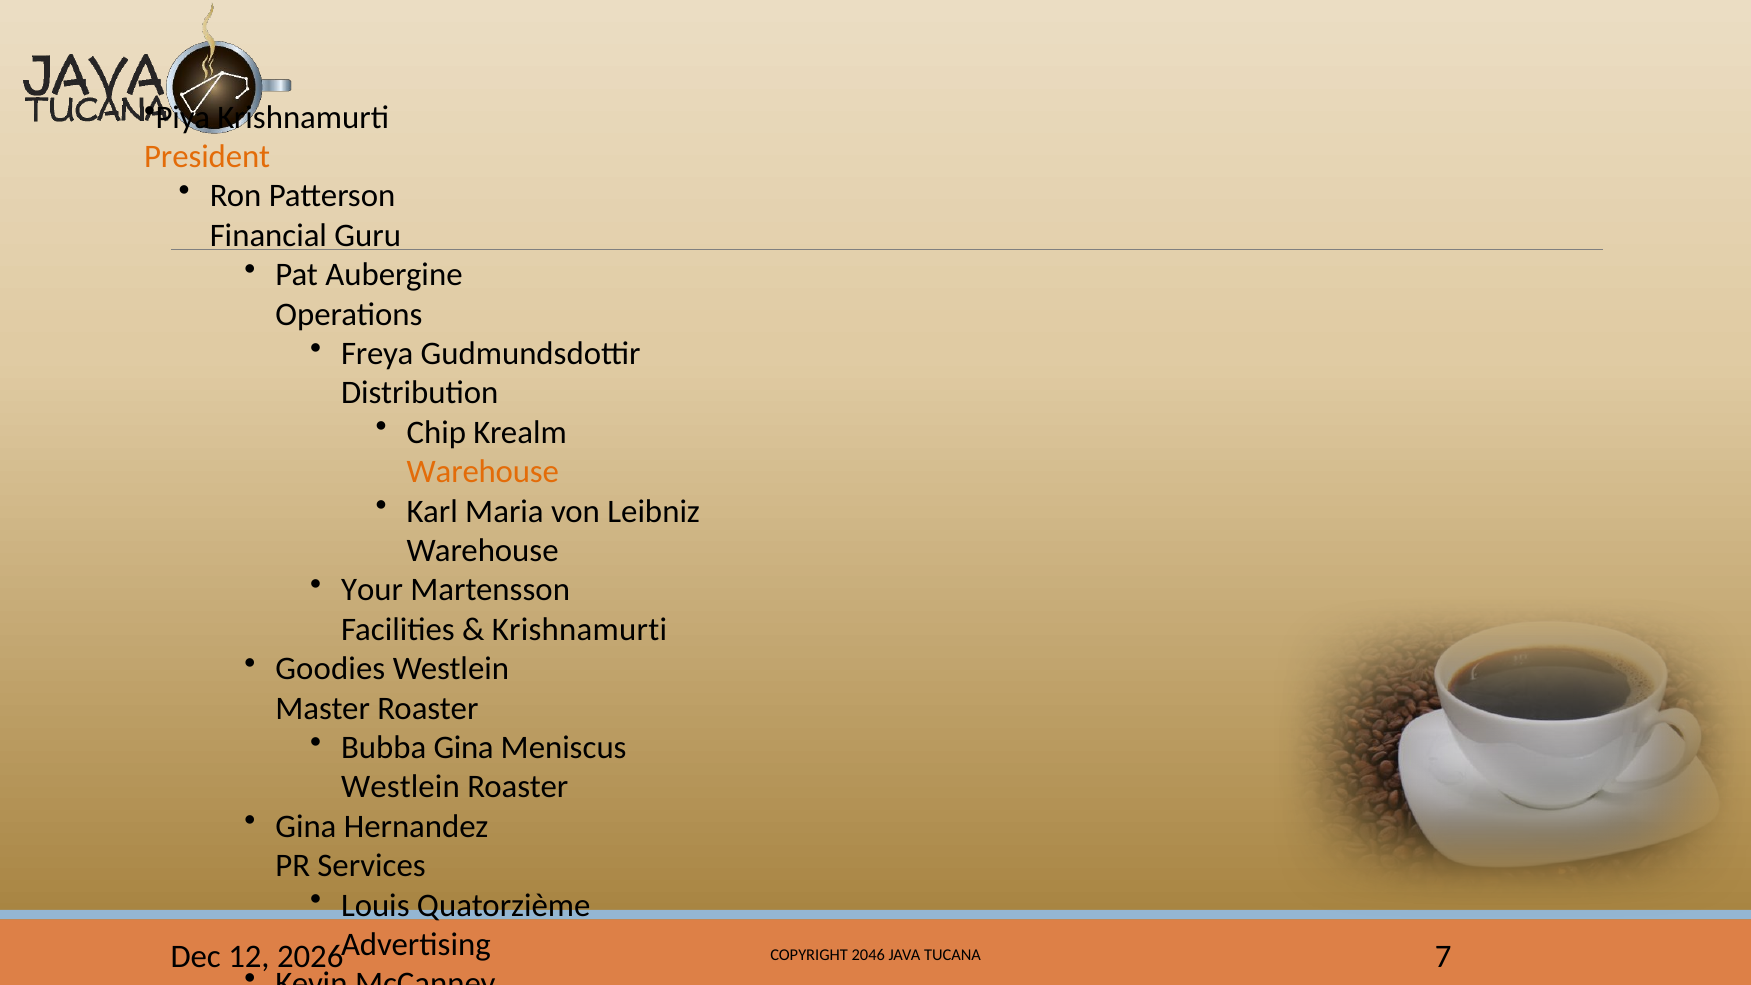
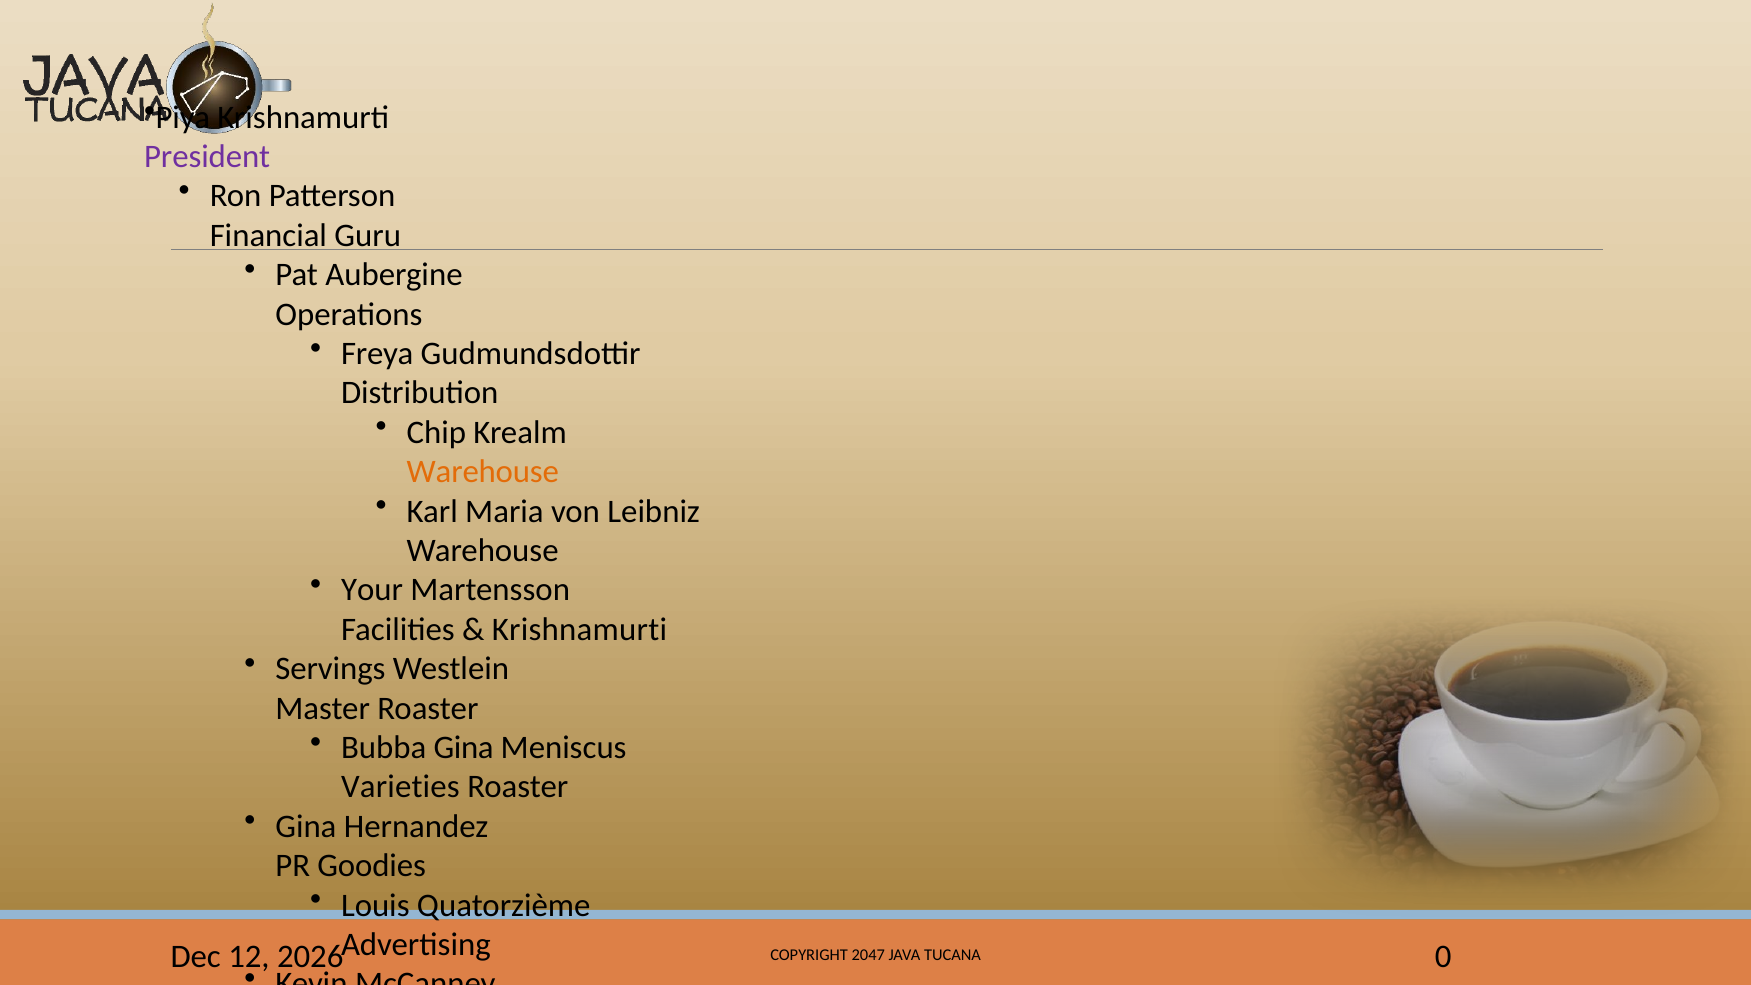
President colour: orange -> purple (207, 157)
Goodies: Goodies -> Servings (330, 669)
Westlein: Westlein -> Varieties (400, 787)
Services: Services -> Goodies (372, 866)
2046: 2046 -> 2047 (868, 955)
7: 7 -> 0 (1443, 956)
